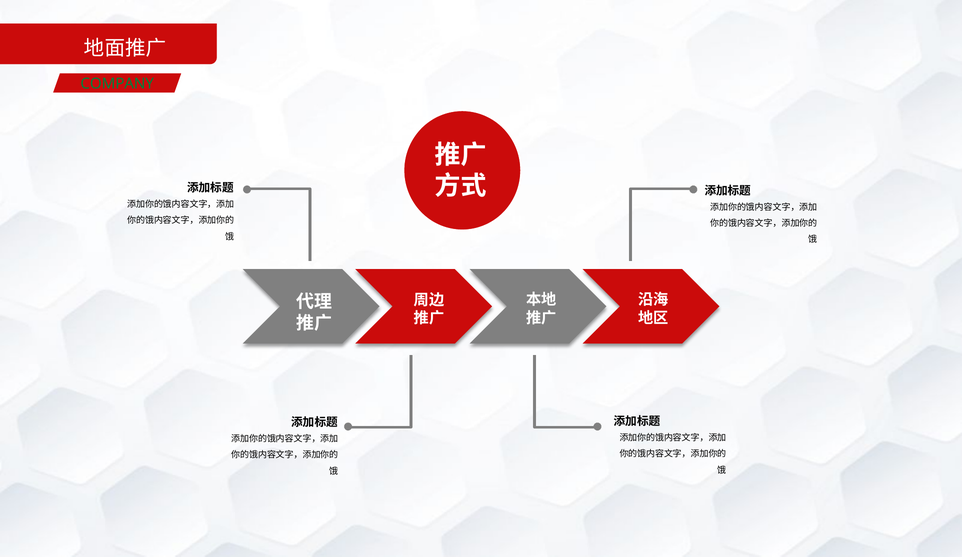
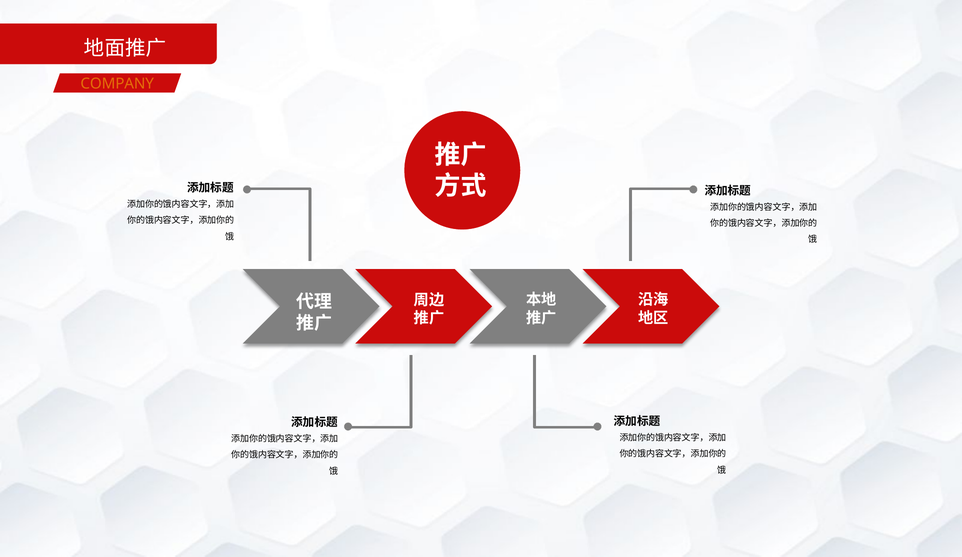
COMPANY colour: green -> orange (117, 84)
